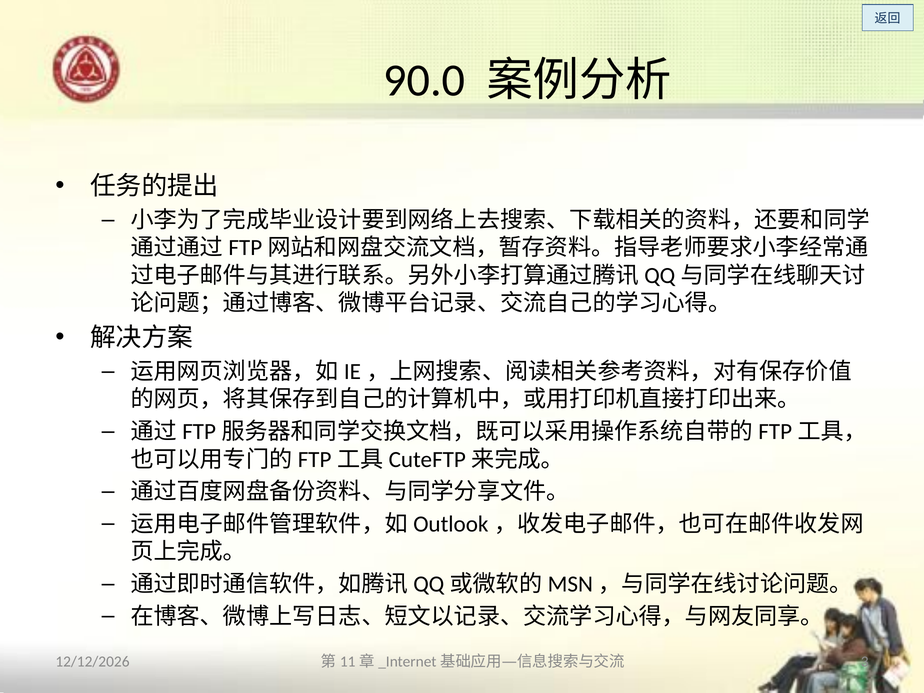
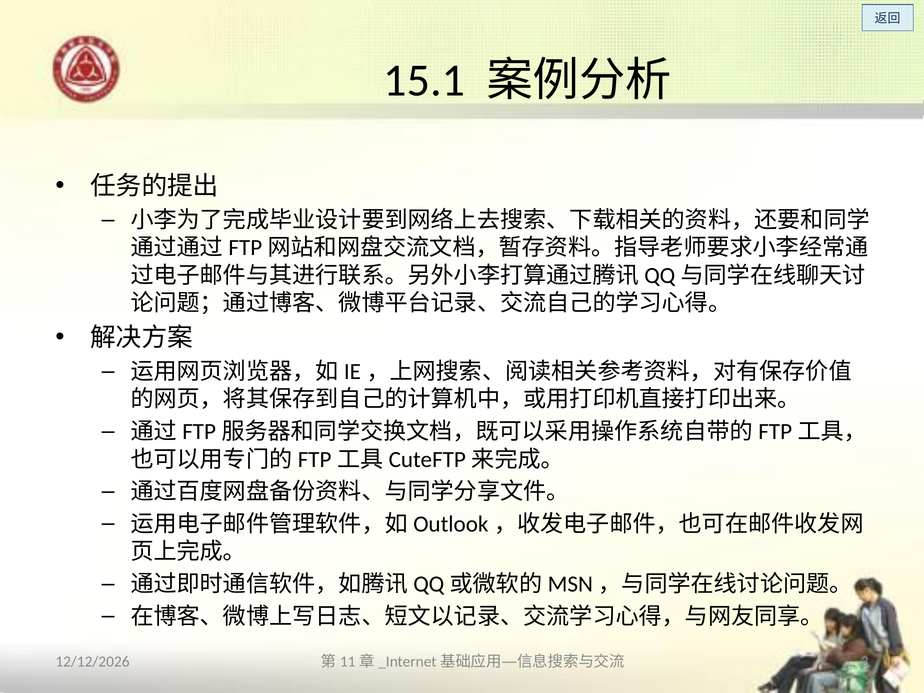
90.0: 90.0 -> 15.1 (424, 81)
